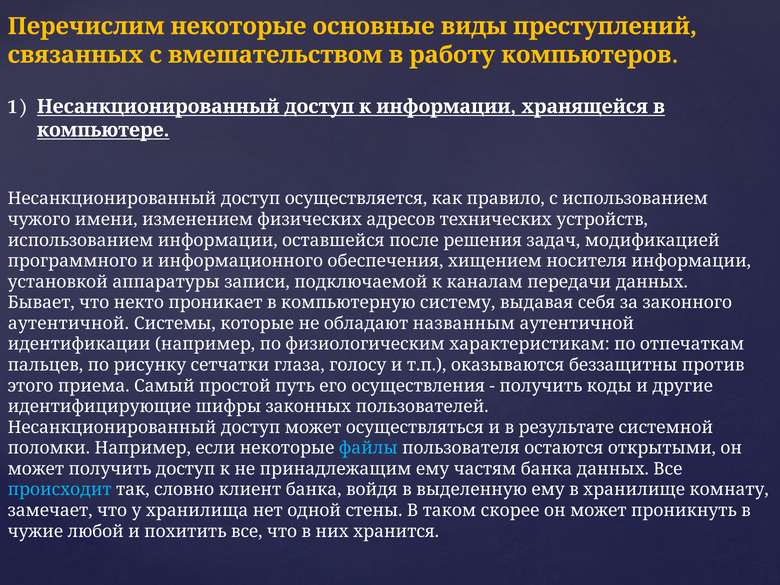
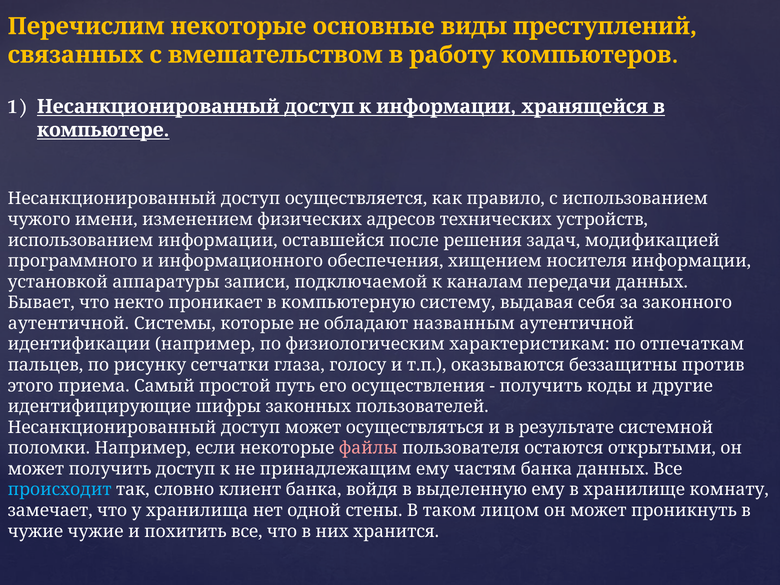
файлы colour: light blue -> pink (368, 448)
скорее: скорее -> лицом (510, 511)
чужие любой: любой -> чужие (96, 531)
